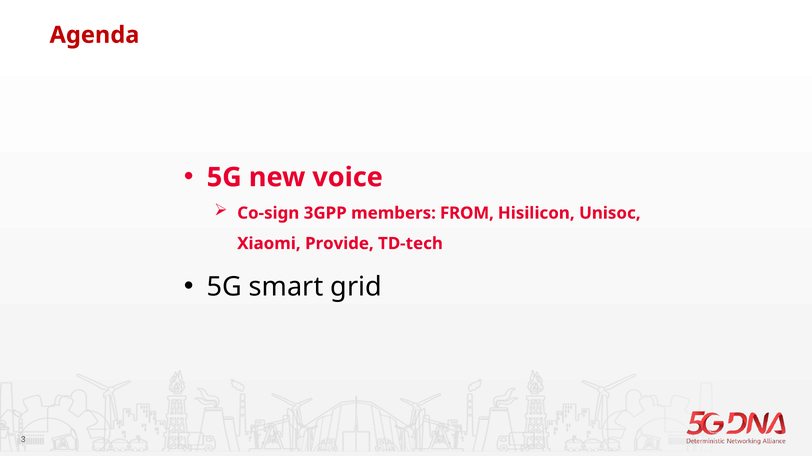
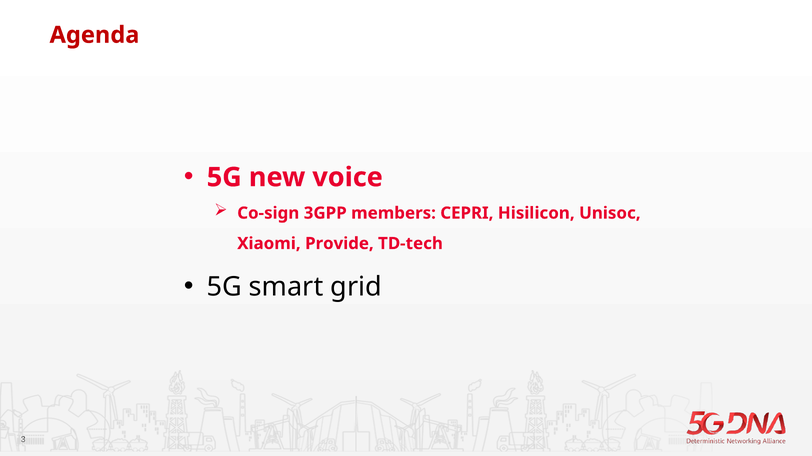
FROM: FROM -> CEPRI (467, 213)
